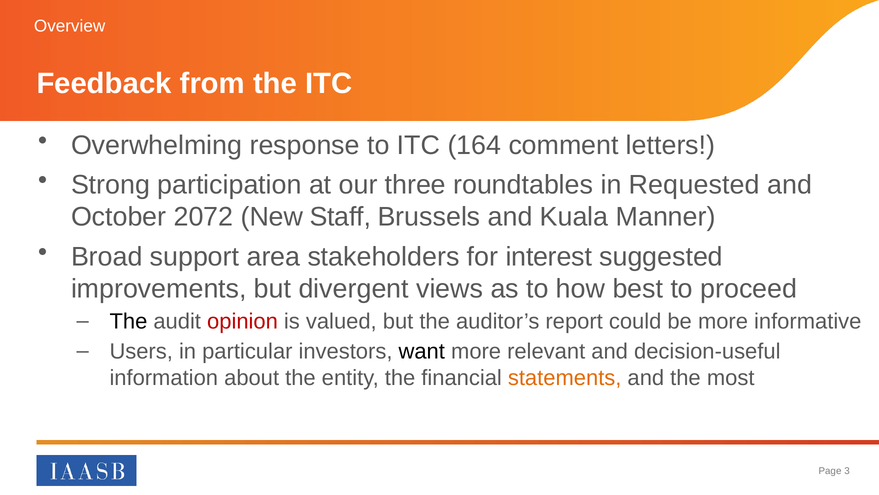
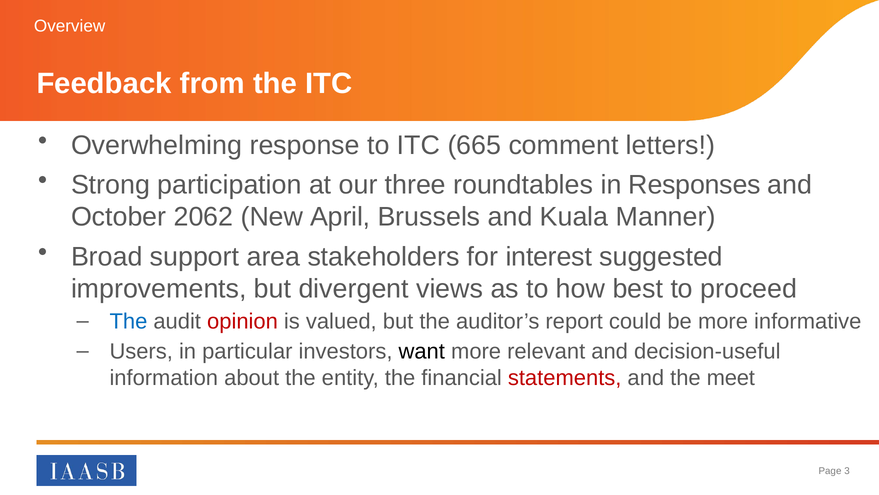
164: 164 -> 665 (474, 145)
Requested: Requested -> Responses (695, 185)
2072: 2072 -> 2062 (203, 217)
Staff: Staff -> April (340, 217)
The colour: black -> blue (128, 321)
statements colour: orange -> red (565, 378)
most: most -> meet (731, 378)
